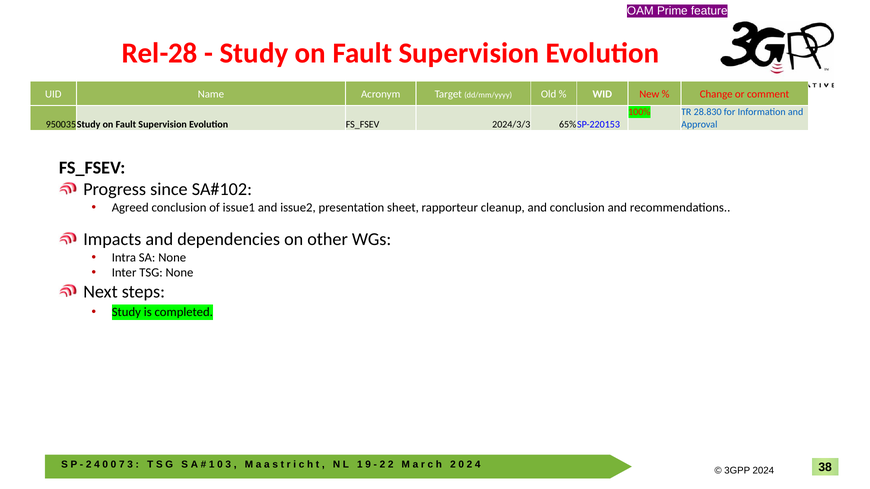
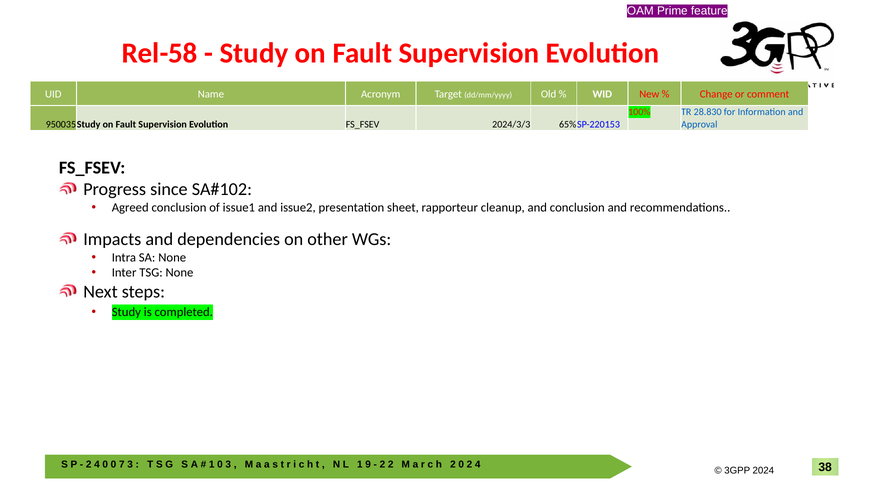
Rel-28: Rel-28 -> Rel-58 (160, 53)
